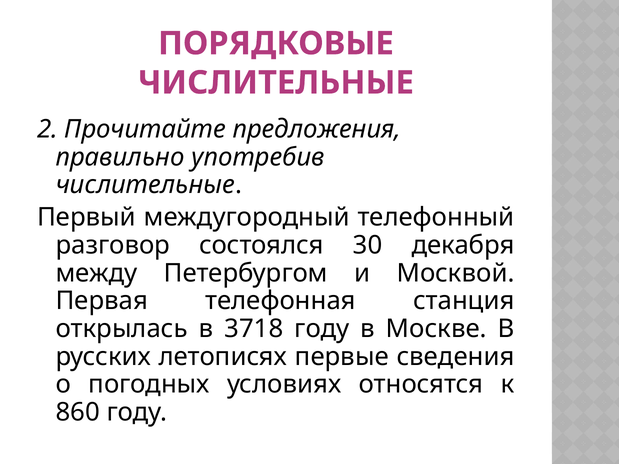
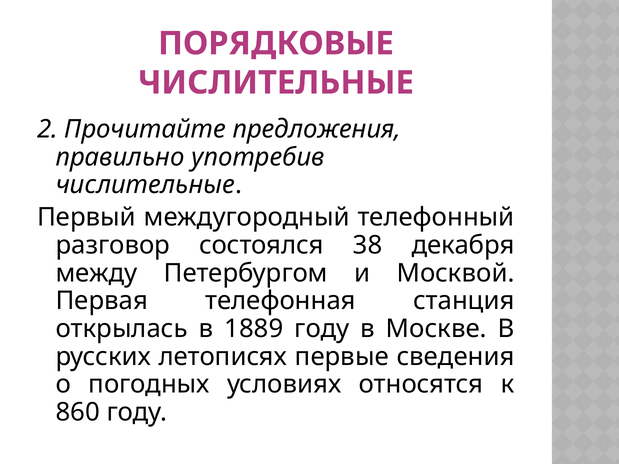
30: 30 -> 38 (368, 245)
3718: 3718 -> 1889 (254, 329)
